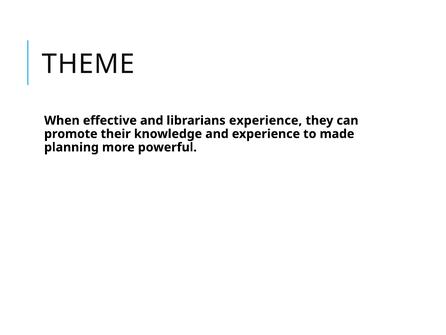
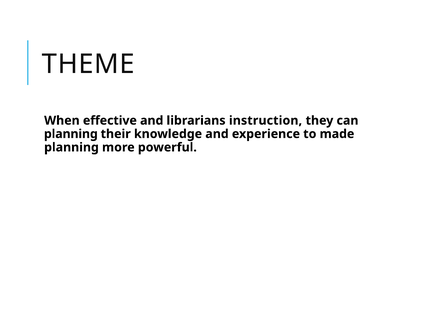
librarians experience: experience -> instruction (266, 120)
promote: promote -> planning (71, 134)
